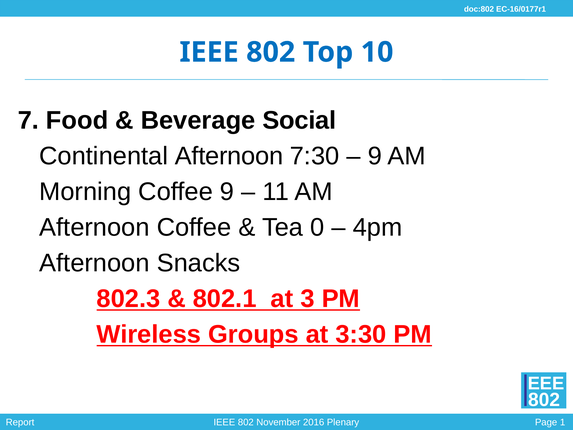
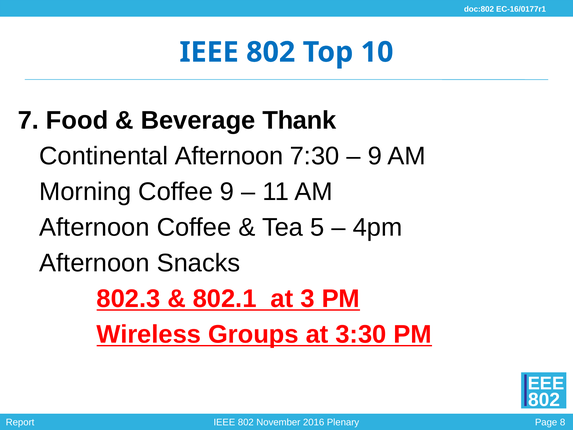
Social: Social -> Thank (299, 120)
0: 0 -> 5 (317, 227)
1: 1 -> 8 (563, 422)
